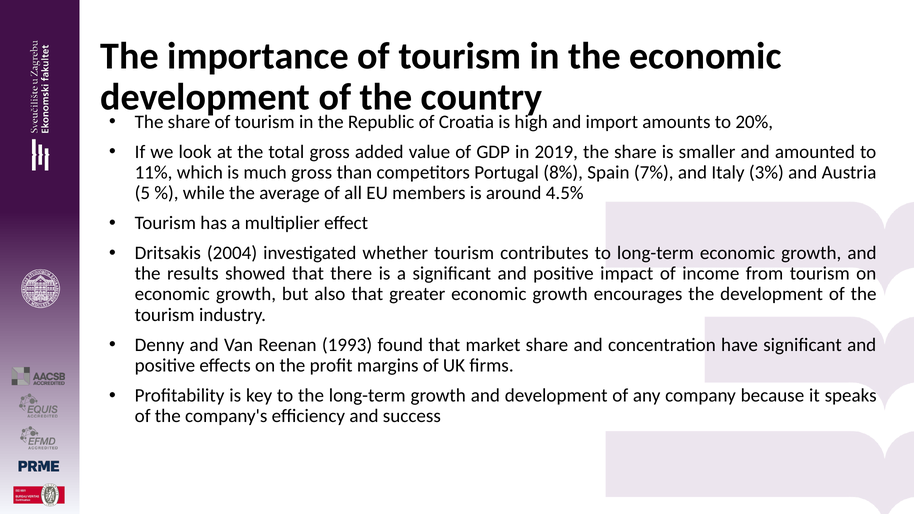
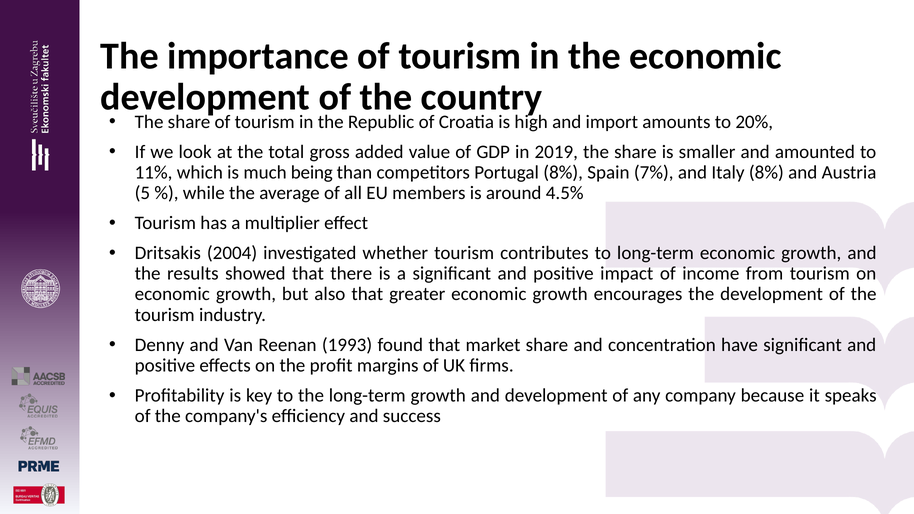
much gross: gross -> being (312, 172)
Italy 3%: 3% -> 8% (766, 172)
